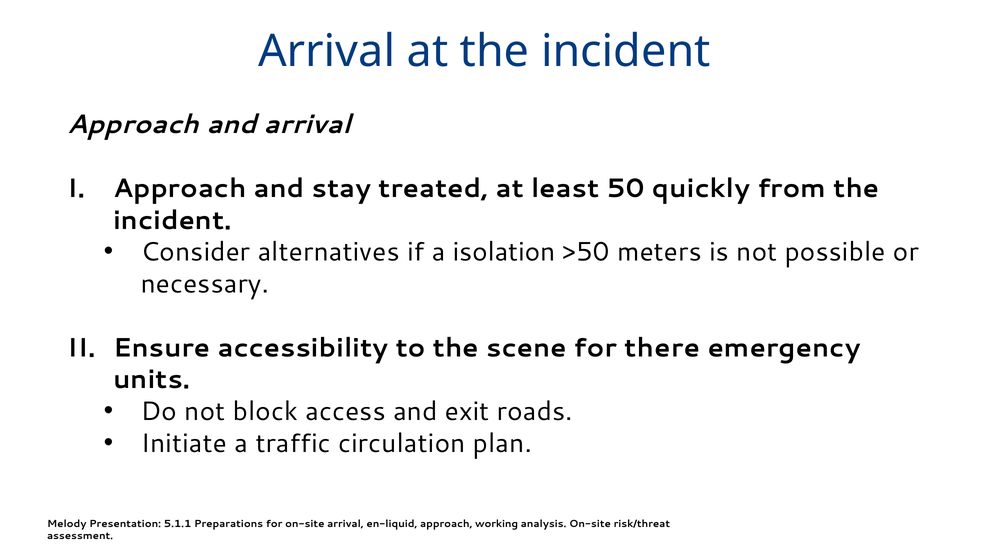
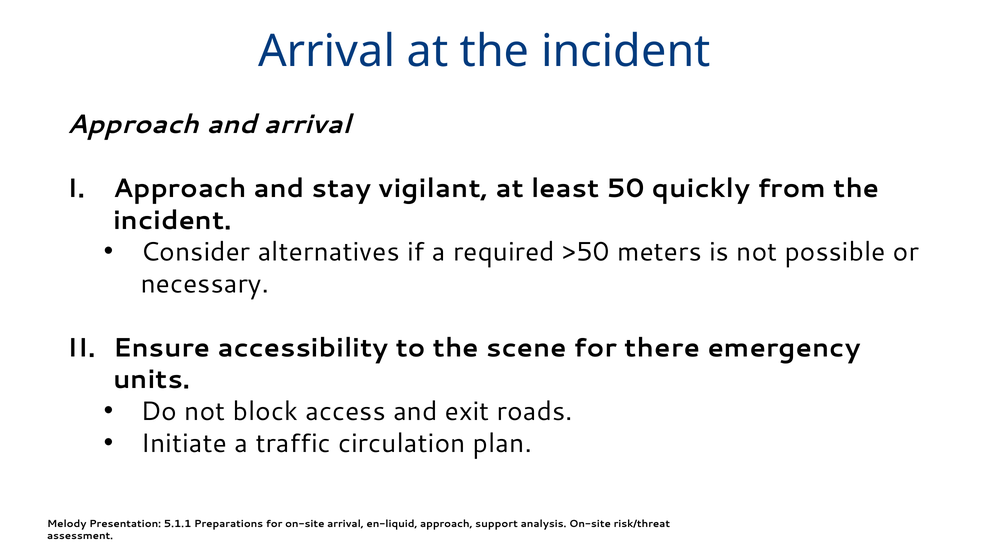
treated: treated -> vigilant (433, 188)
isolation: isolation -> required (504, 252)
working: working -> support (497, 524)
